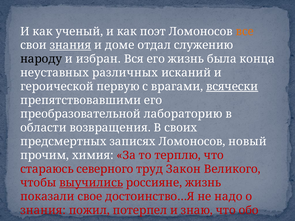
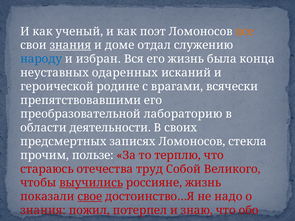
народу colour: black -> blue (41, 59)
различных: различных -> одаренных (125, 73)
первую: первую -> родине (118, 87)
всячески underline: present -> none (232, 87)
возвращения: возвращения -> деятельности (110, 128)
новый: новый -> стекла (247, 142)
химия: химия -> пользе (93, 155)
стараюсь северного: северного -> отечества (105, 169)
Закон: Закон -> Собой (183, 169)
свое underline: none -> present (90, 197)
